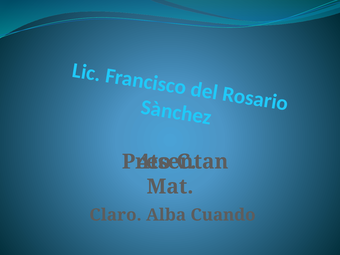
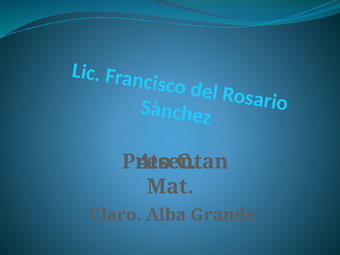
Cuando: Cuando -> Grande (223, 215)
